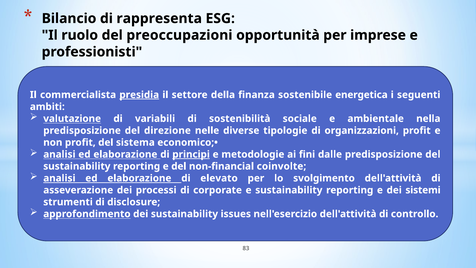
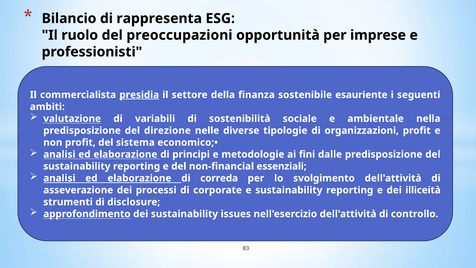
energetica: energetica -> esauriente (361, 95)
principi underline: present -> none (191, 154)
coinvolte: coinvolte -> essenziali (282, 166)
elevato: elevato -> correda (219, 178)
sistemi: sistemi -> illiceità (423, 190)
